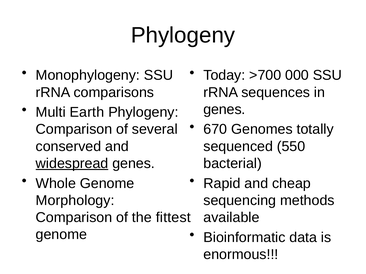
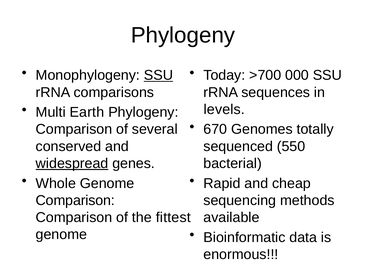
SSU underline: none -> present (158, 75)
genes: genes -> levels (224, 110)
Morphology: Morphology -> Comparison (75, 201)
